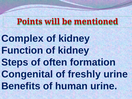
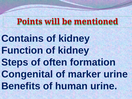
Complex: Complex -> Contains (22, 39)
freshly: freshly -> marker (84, 74)
